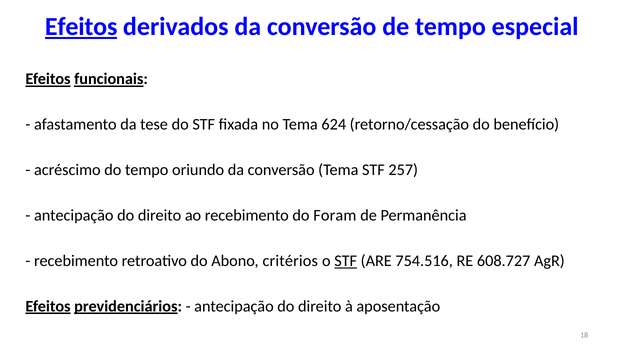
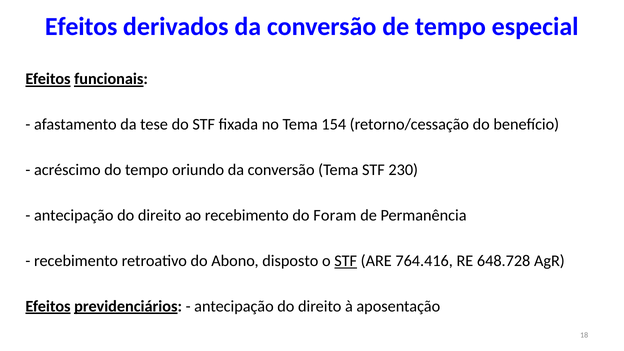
Efeitos underline: present -> none (81, 27)
624: 624 -> 154 (334, 125)
257: 257 -> 230 (403, 170)
critérios: critérios -> disposto (290, 261)
754.516: 754.516 -> 764.416 (424, 261)
608.727: 608.727 -> 648.728 (504, 261)
